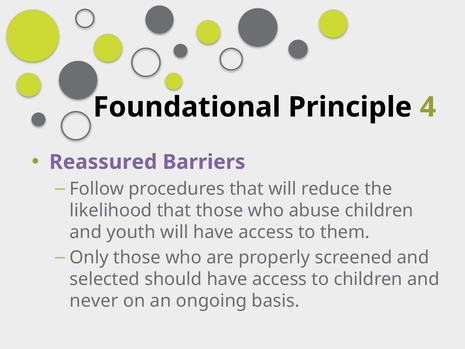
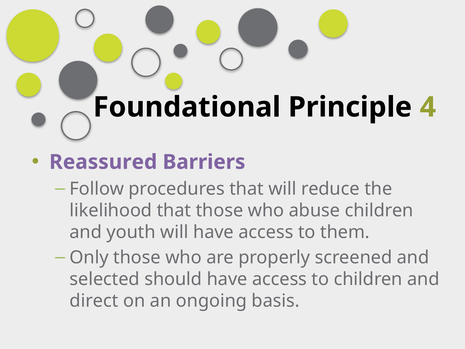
never: never -> direct (94, 300)
